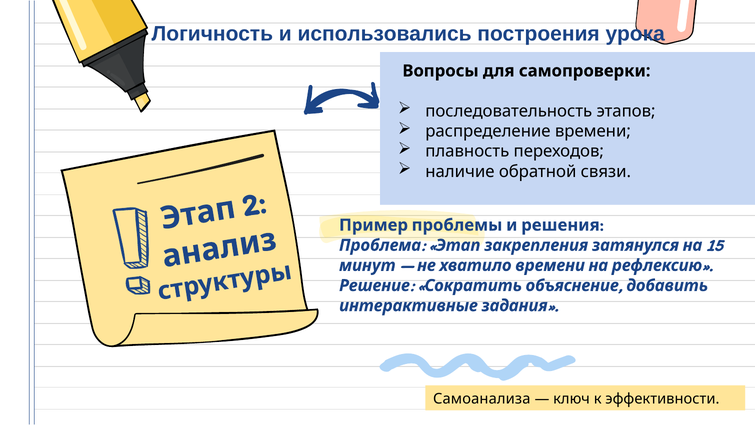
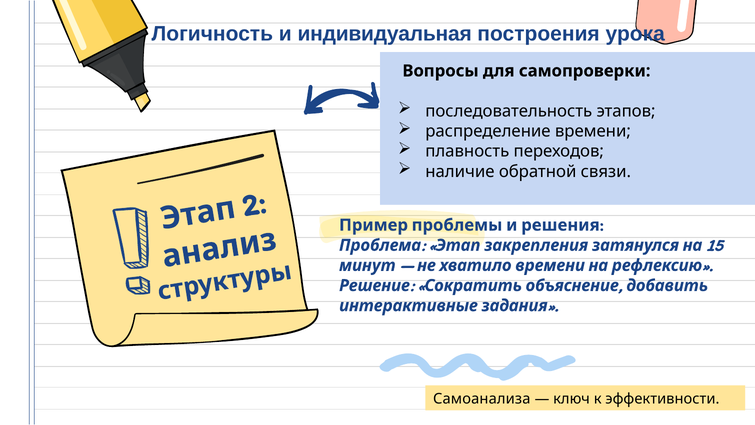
использовались: использовались -> индивидуальная (385, 34)
